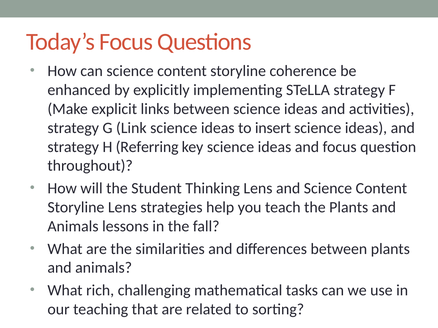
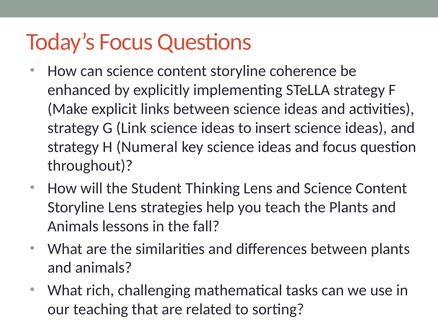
Referring: Referring -> Numeral (147, 147)
